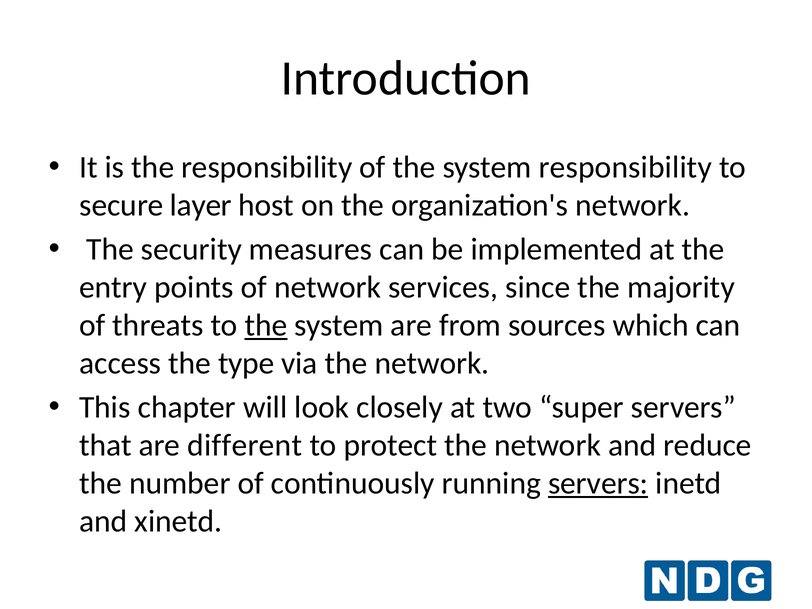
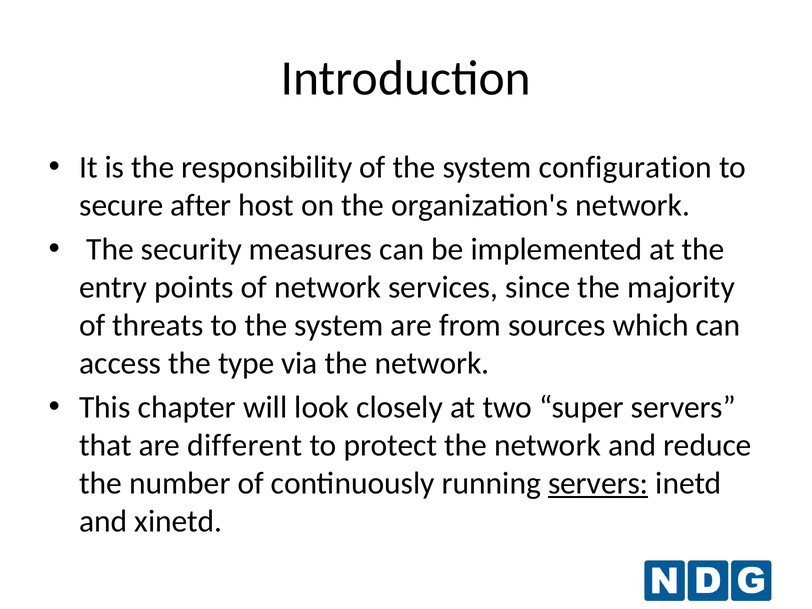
system responsibility: responsibility -> configuration (625, 167)
layer: layer -> after (201, 205)
the underline: present -> none (266, 325)
